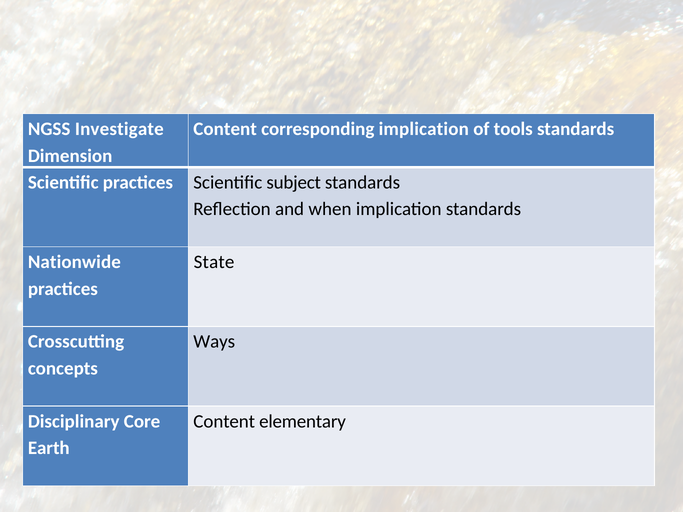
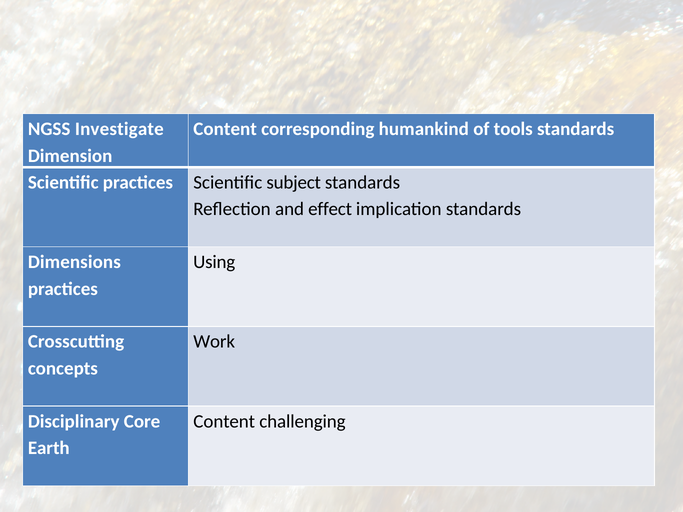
corresponding implication: implication -> humankind (424, 129)
when: when -> effect (330, 209)
Nationwide: Nationwide -> Dimensions (74, 262)
State: State -> Using (214, 262)
Ways: Ways -> Work (214, 342)
elementary: elementary -> challenging (302, 422)
